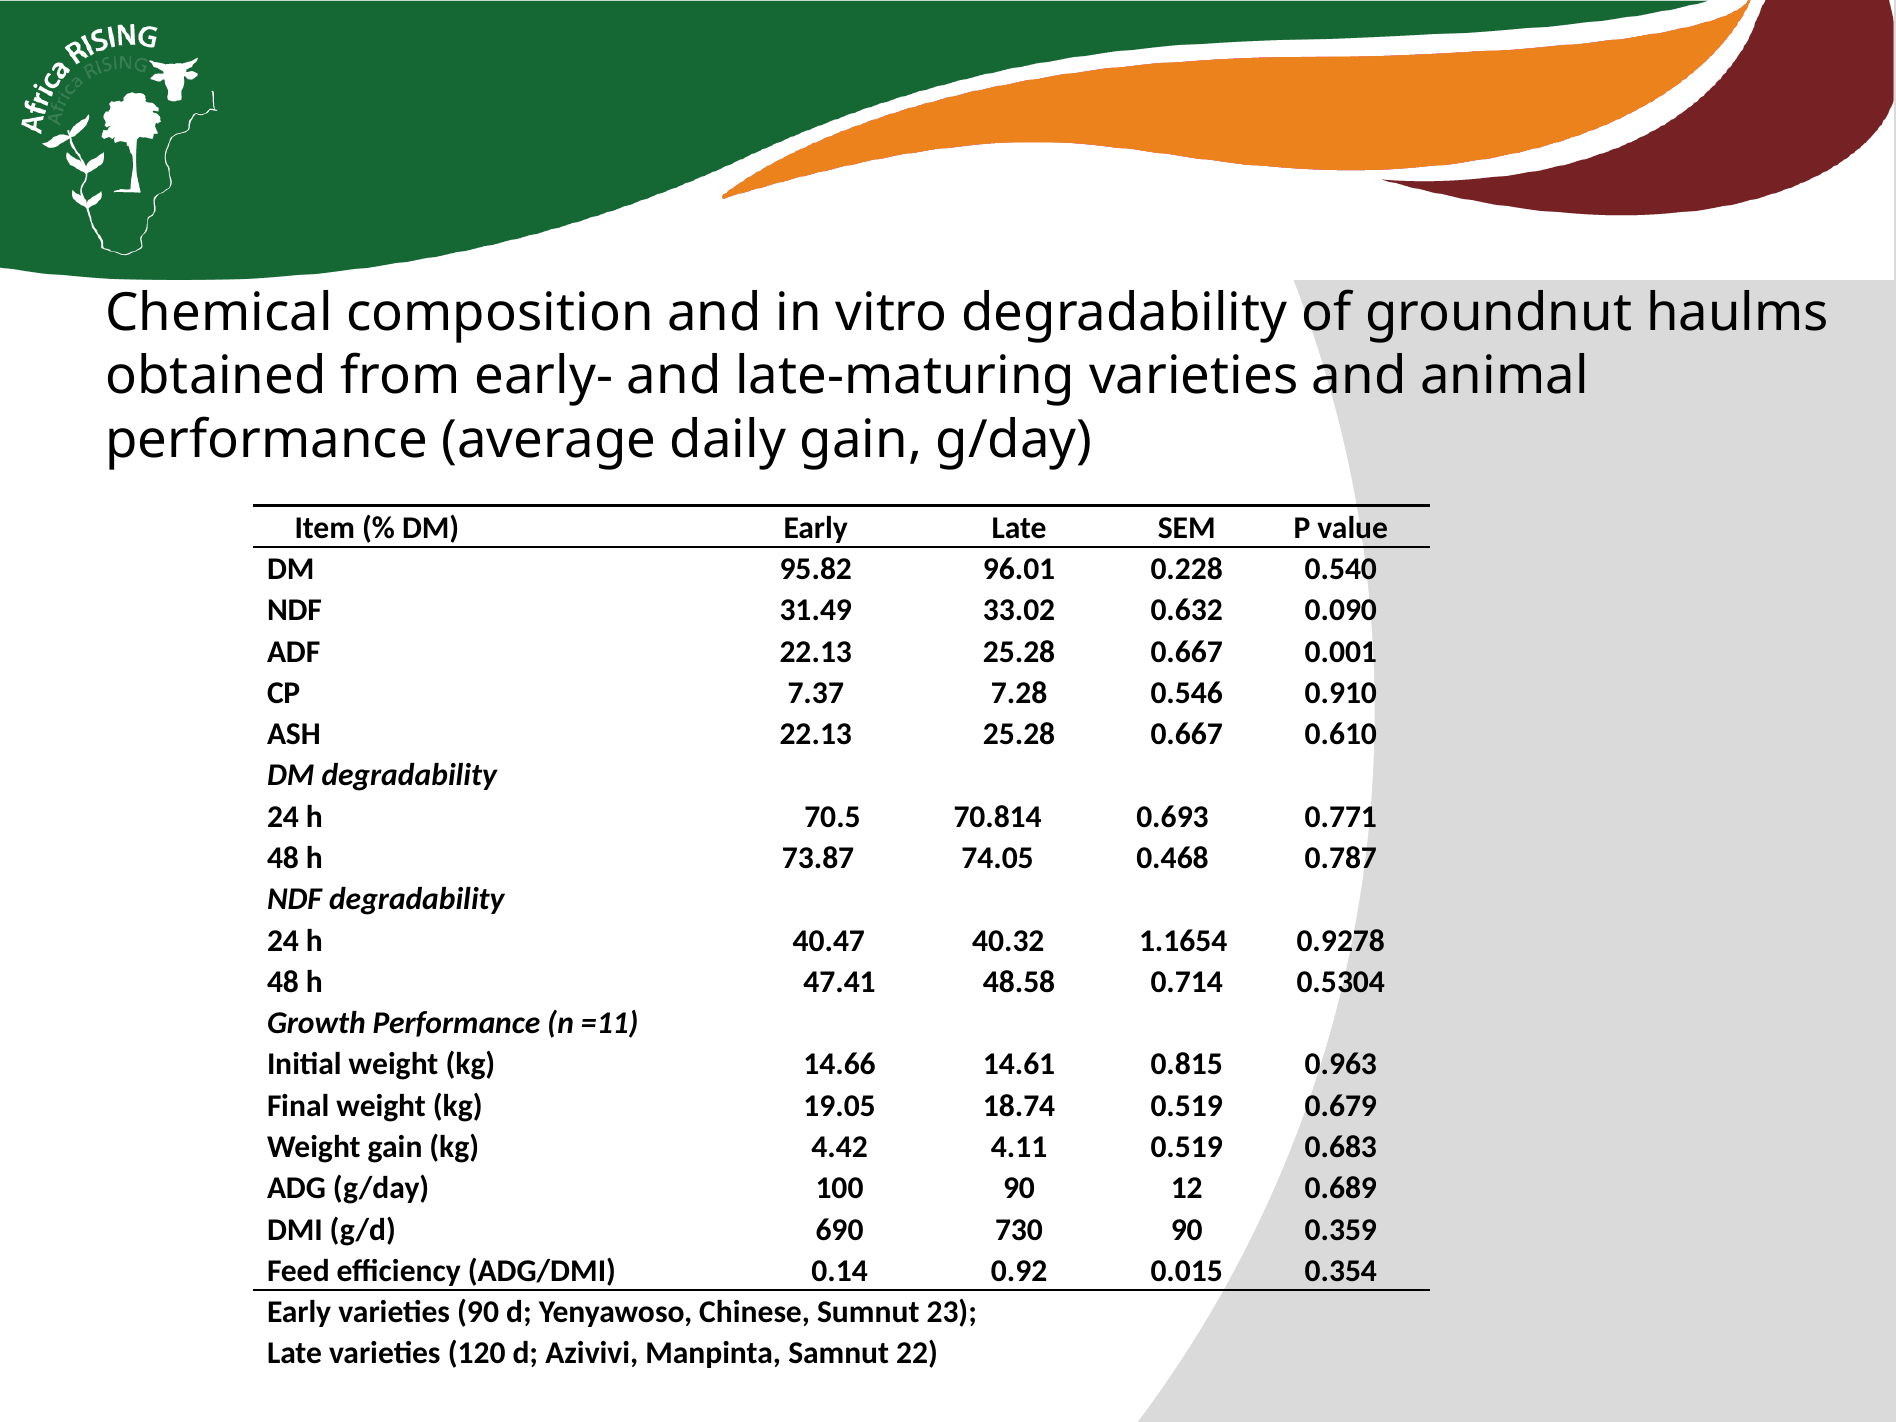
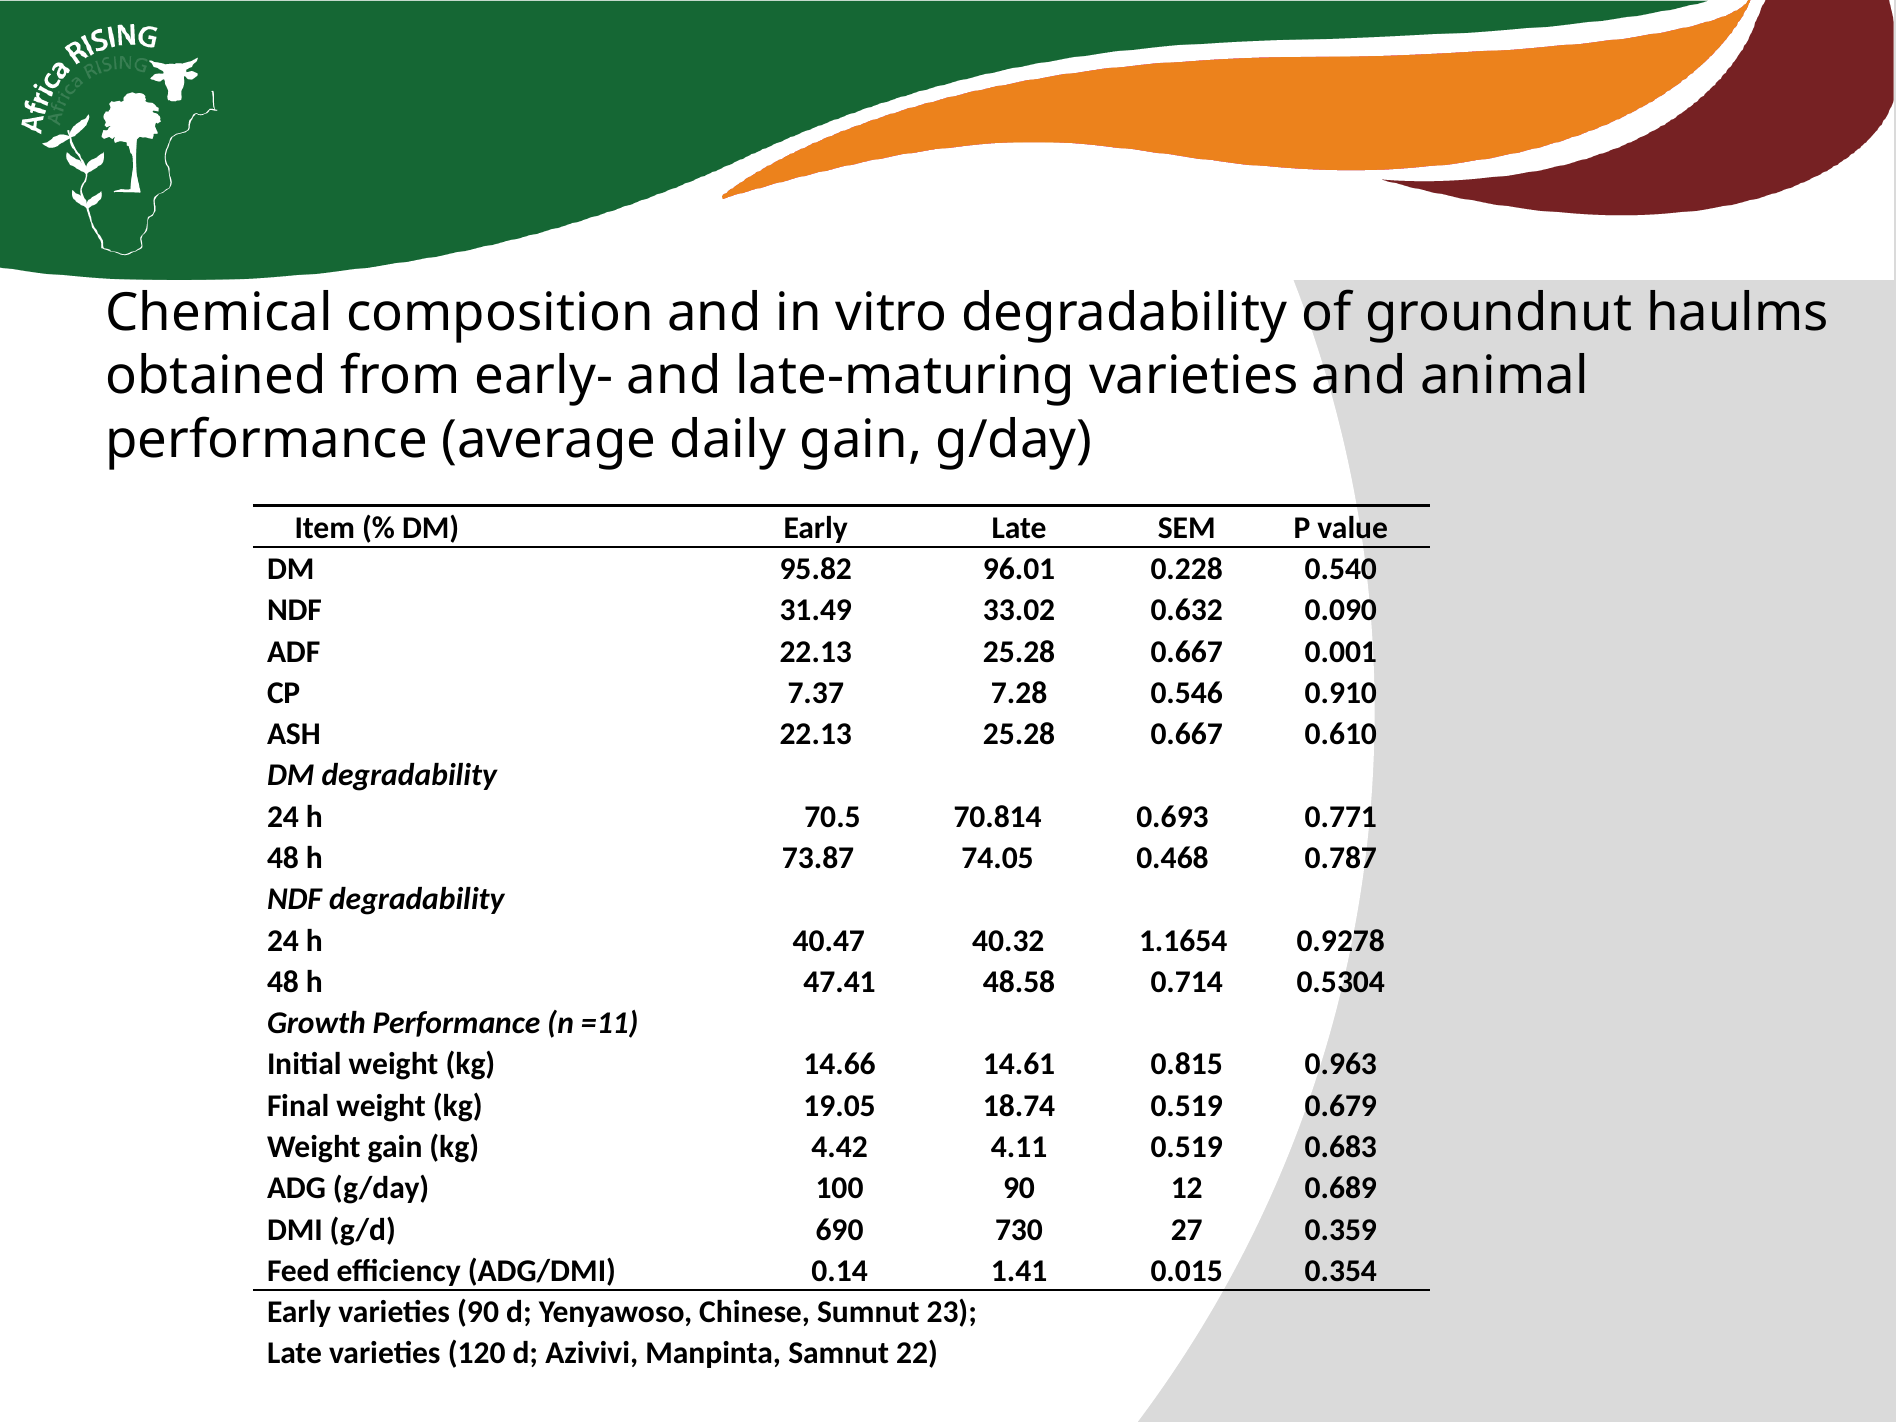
730 90: 90 -> 27 (1187, 1230)
0.92: 0.92 -> 1.41 (1019, 1271)
